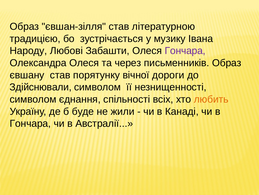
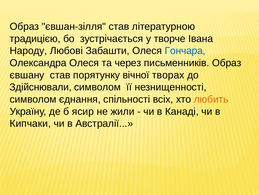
музику: музику -> творче (170, 39)
Гончара colour: purple -> blue (185, 51)
дороги: дороги -> творах (168, 75)
буде: буде -> ясир (83, 111)
Гончара: Гончара -> Кипчаки (30, 123)
